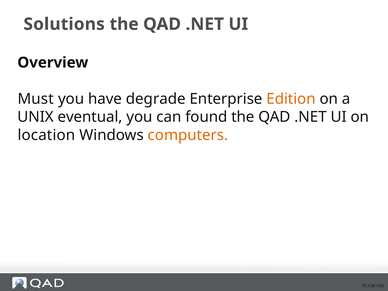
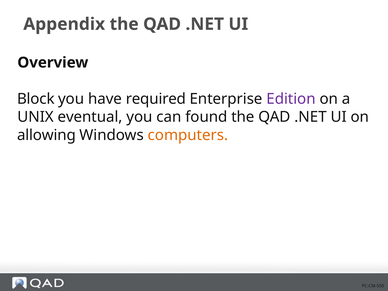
Solutions: Solutions -> Appendix (64, 24)
Must: Must -> Block (36, 99)
degrade: degrade -> required (156, 99)
Edition colour: orange -> purple (291, 99)
location: location -> allowing (47, 135)
